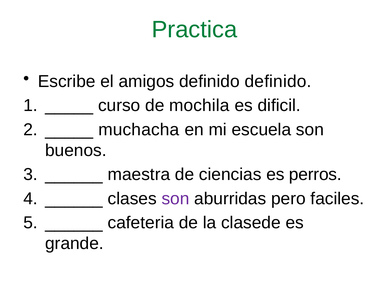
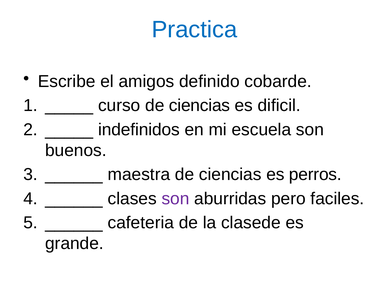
Practica colour: green -> blue (194, 30)
definido definido: definido -> cobarde (278, 82)
curso de mochila: mochila -> ciencias (200, 106)
muchacha: muchacha -> indefinidos (139, 130)
